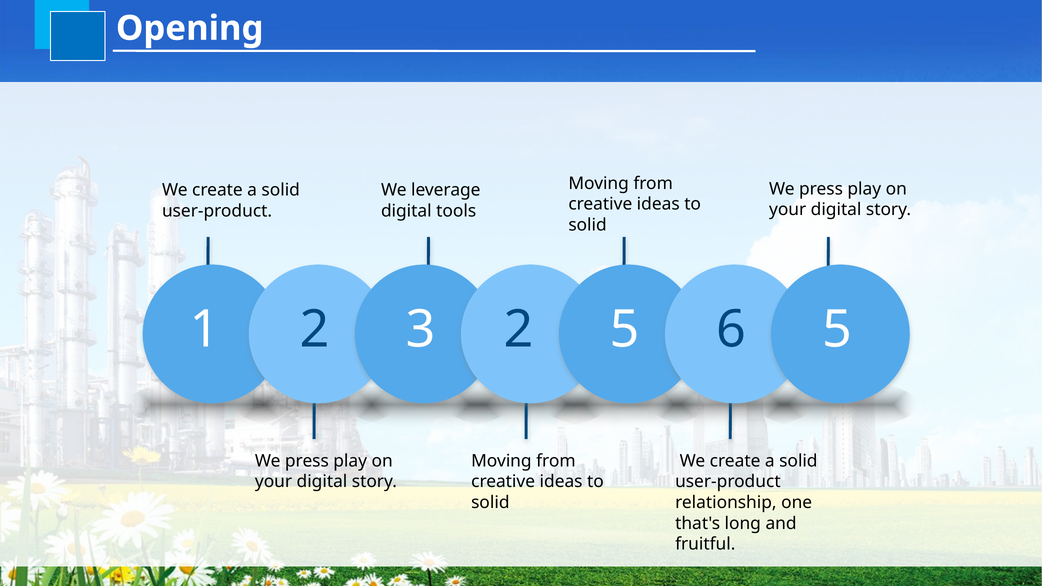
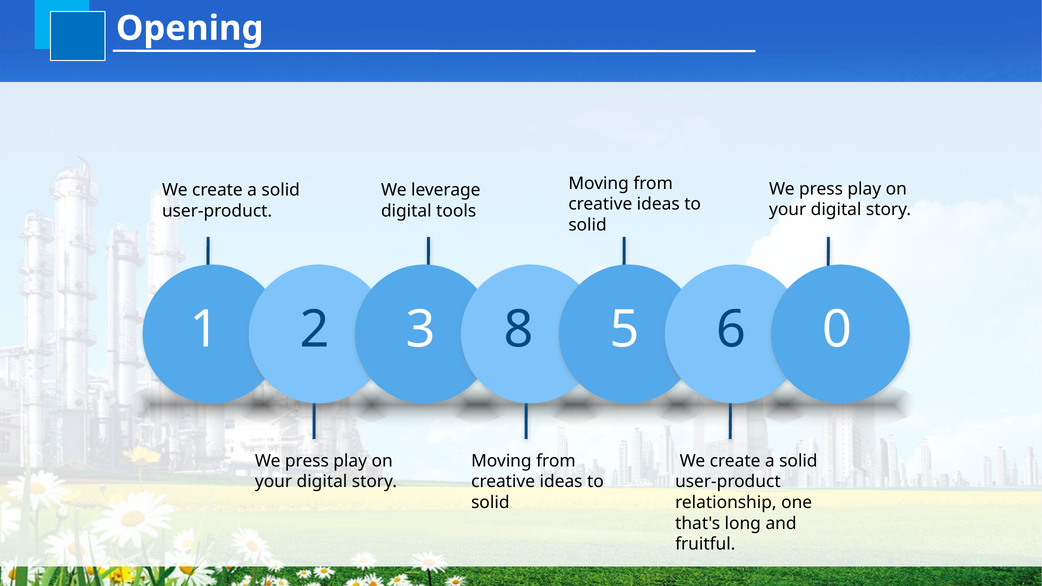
3 2: 2 -> 8 (519, 329)
6 5: 5 -> 0 (837, 329)
